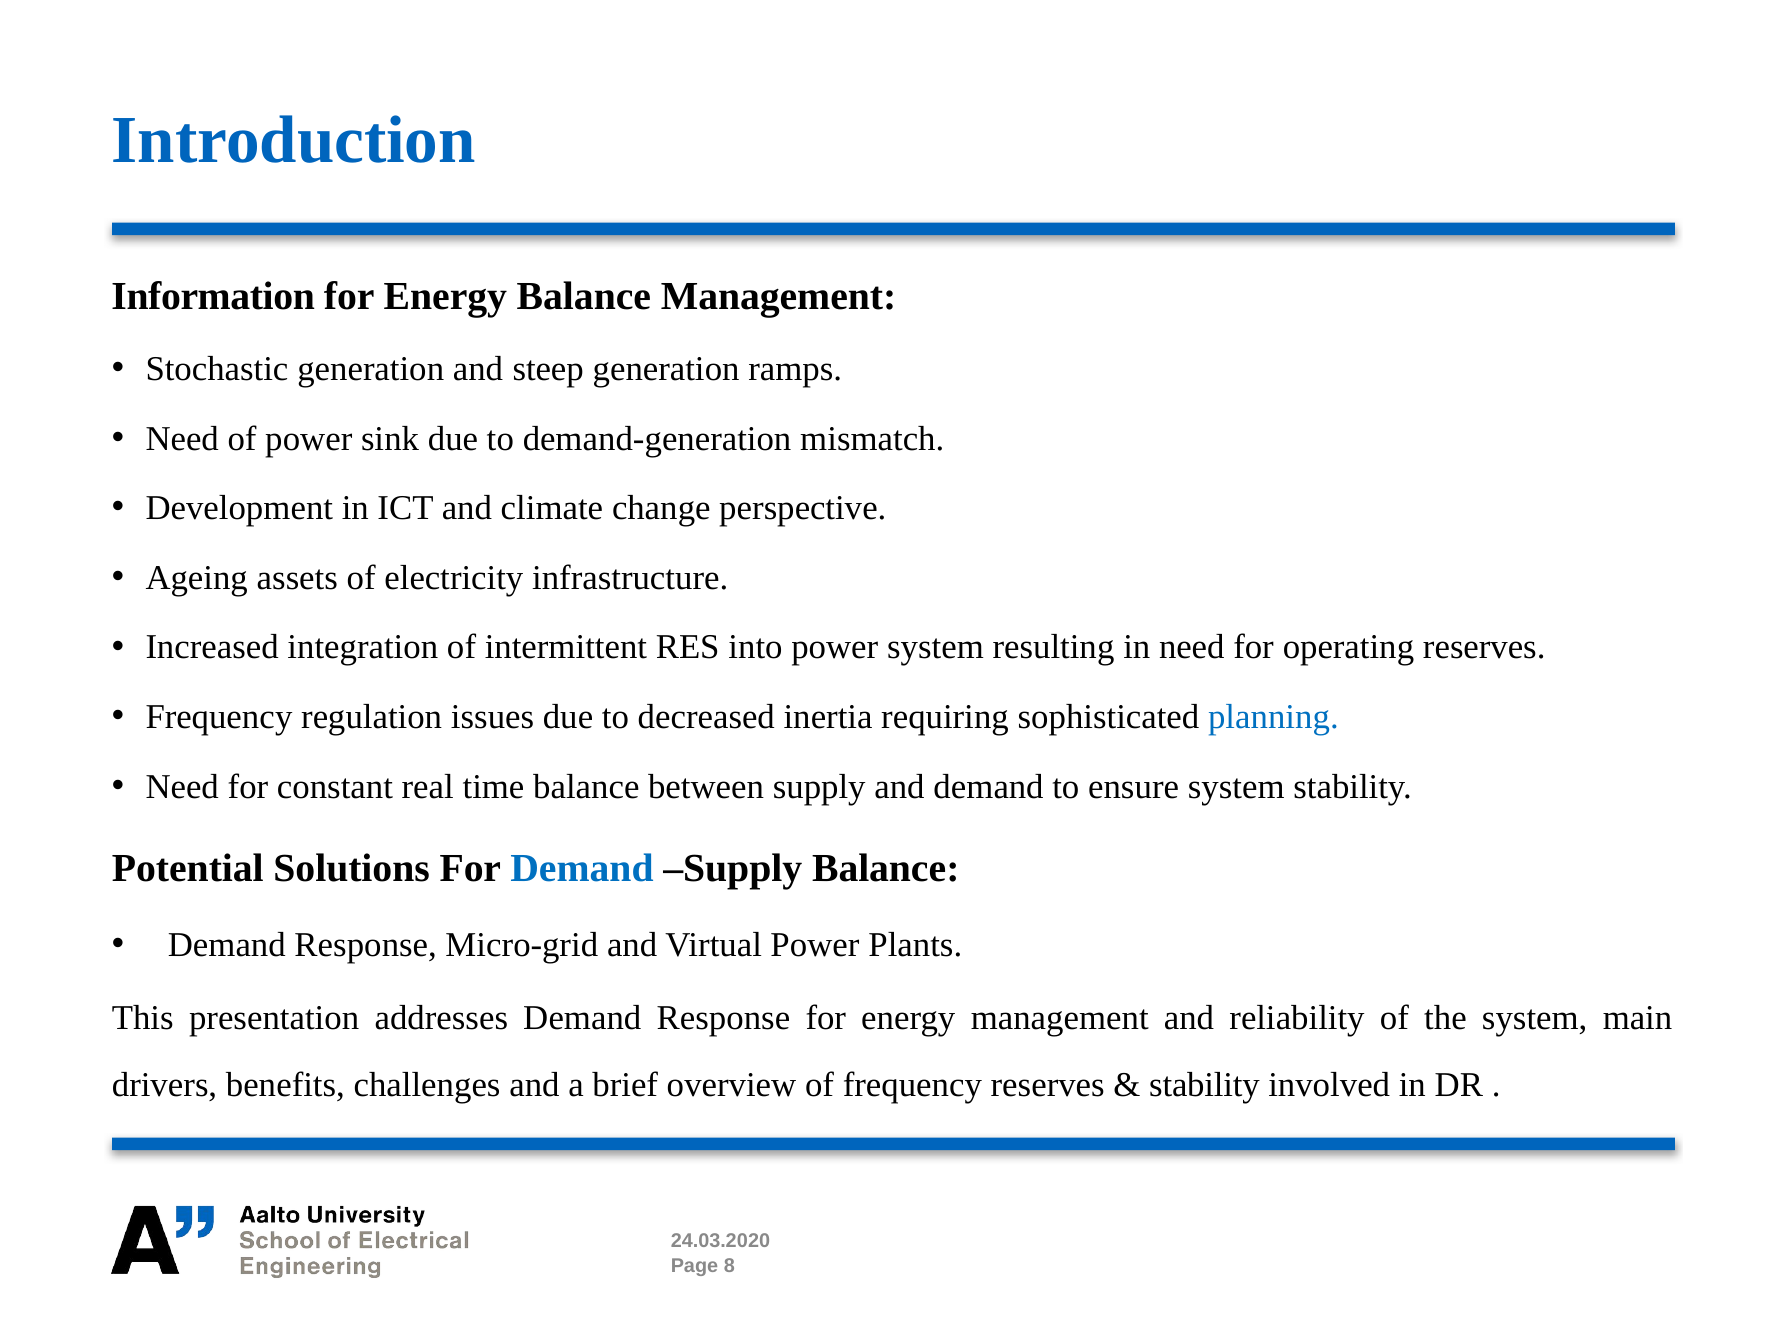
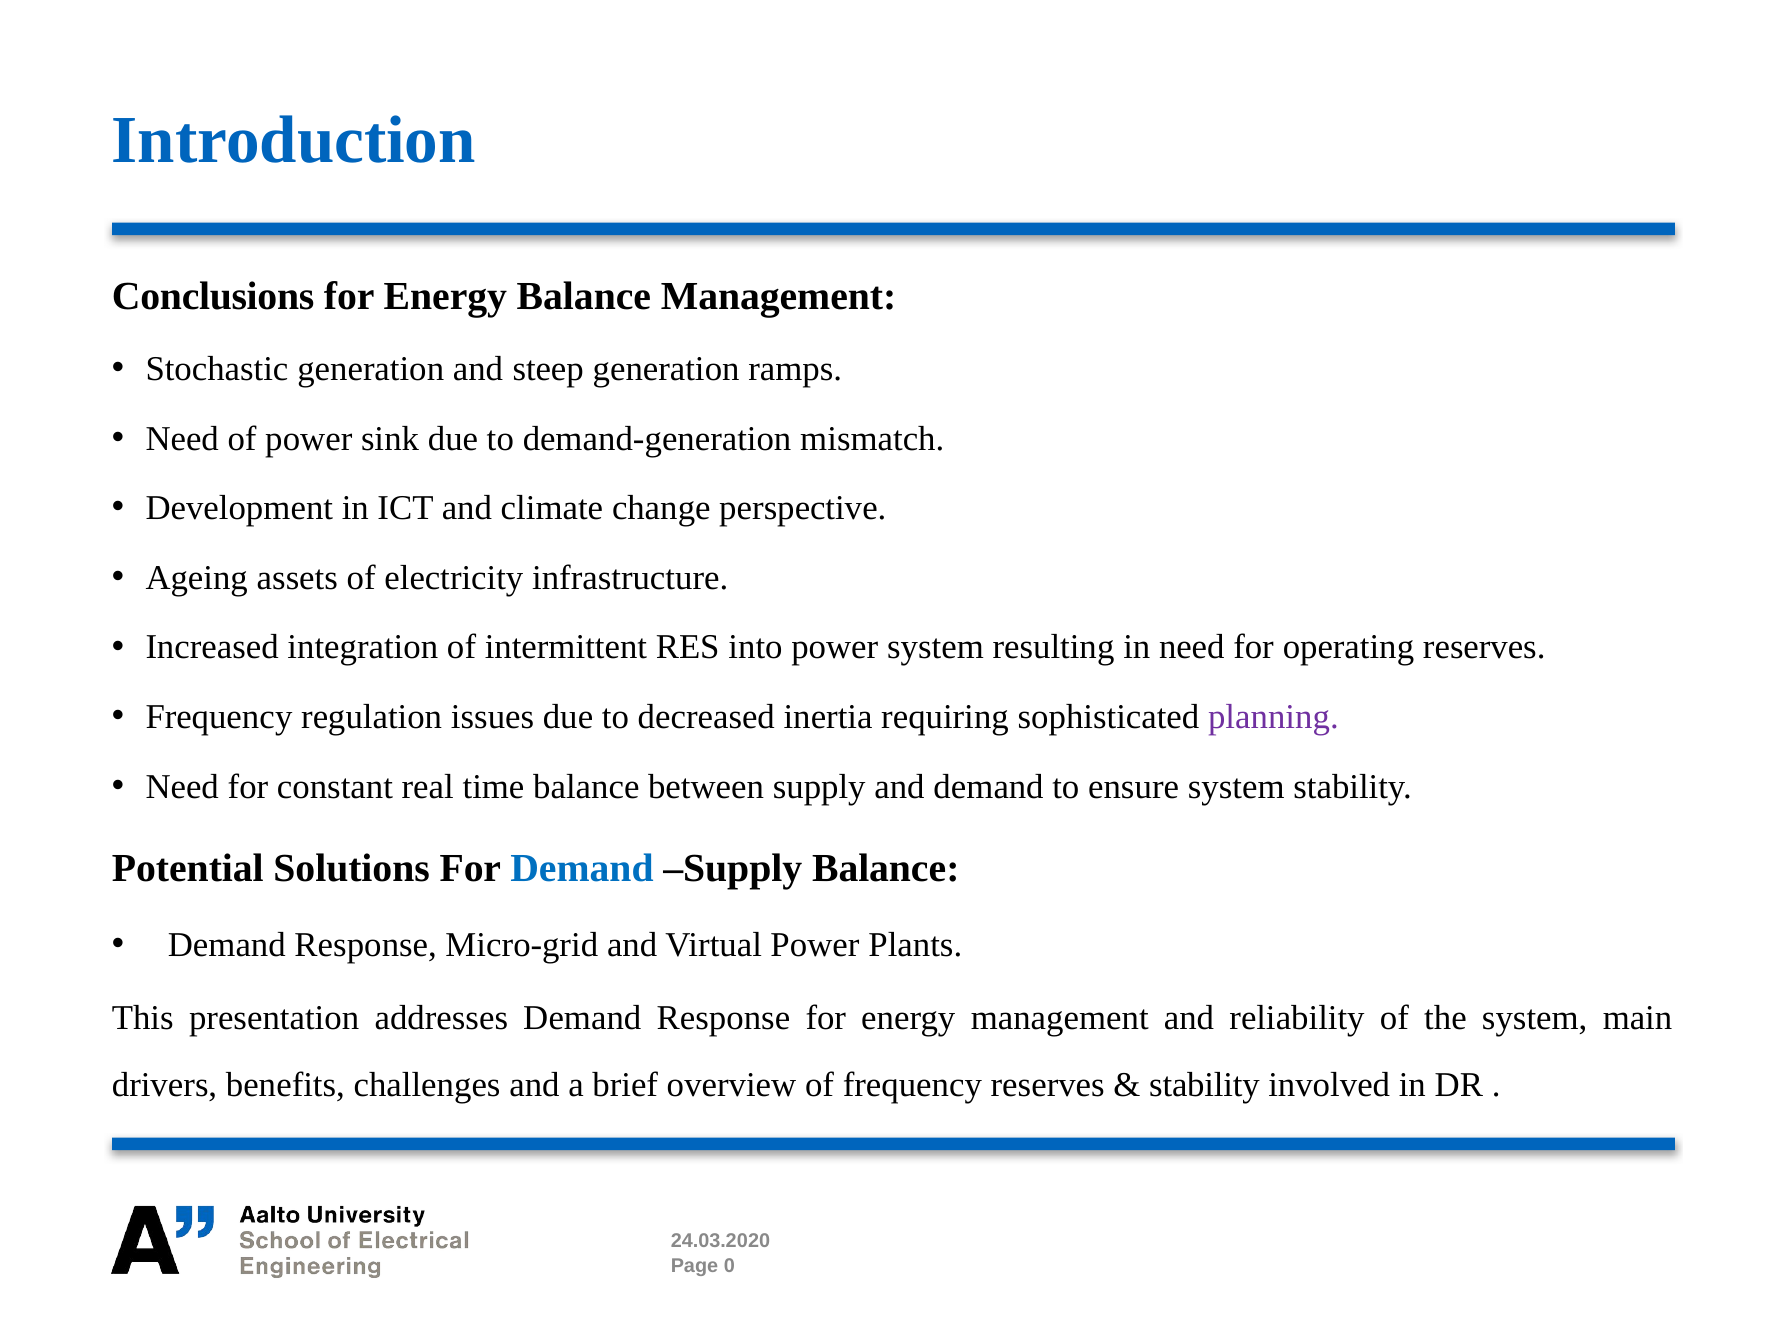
Information: Information -> Conclusions (213, 297)
planning colour: blue -> purple (1273, 717)
8: 8 -> 0 (730, 1266)
